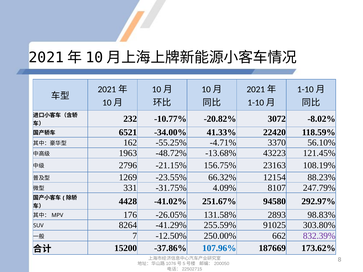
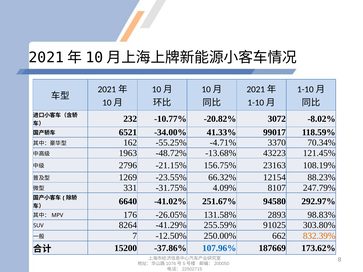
22420: 22420 -> 99017 (274, 132)
56.10%: 56.10% -> 70.34% (321, 143)
4428: 4428 -> 6640 (128, 202)
832.39% colour: purple -> orange (319, 236)
